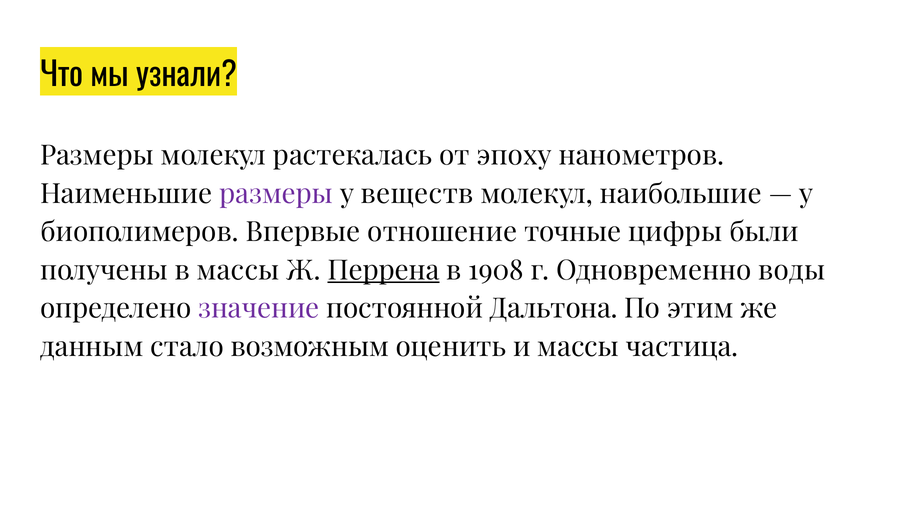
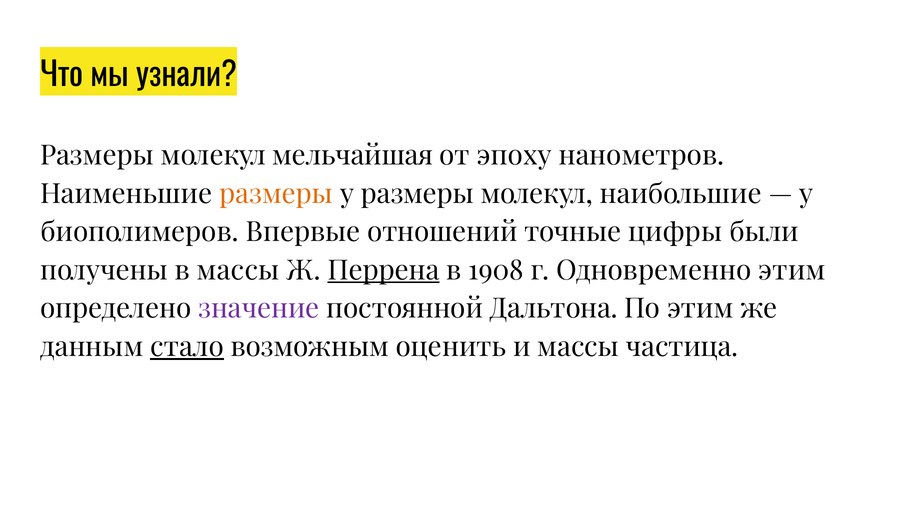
растекалась: растекалась -> мельчайшая (353, 156)
размеры colour: purple -> orange (276, 194)
у веществ: веществ -> размеры (417, 194)
отношение: отношение -> отношений (442, 232)
Одновременно воды: воды -> этим (792, 271)
стало underline: none -> present (187, 347)
